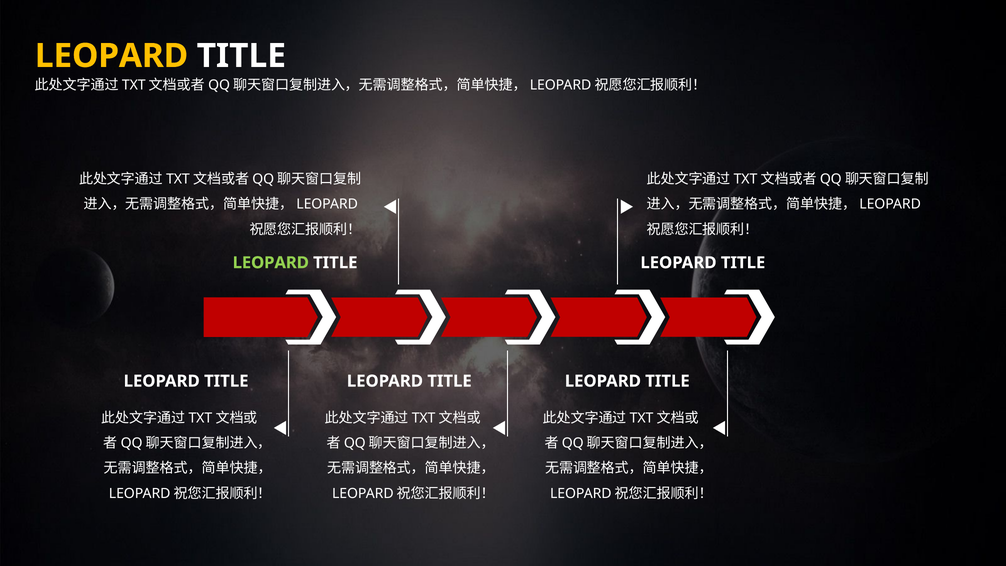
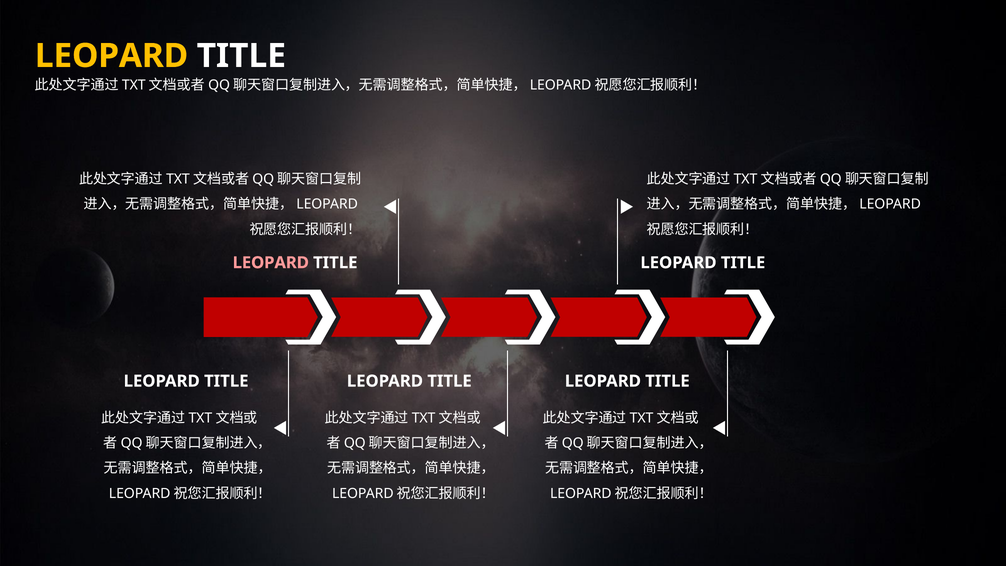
LEOPARD colour: light green -> pink (271, 263)
